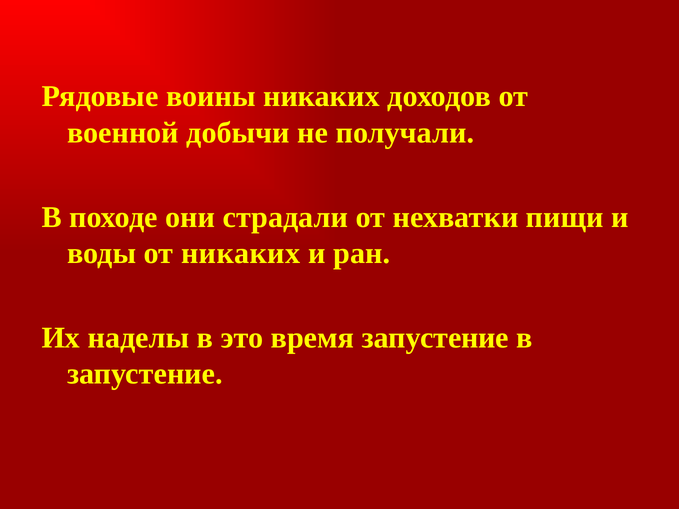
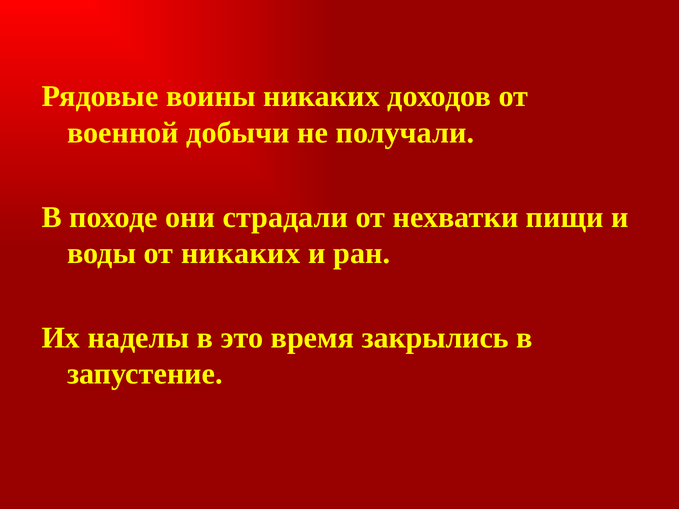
время запустение: запустение -> закрылись (435, 338)
